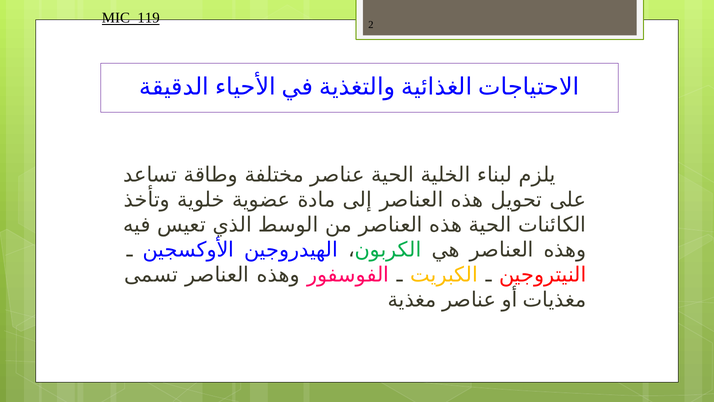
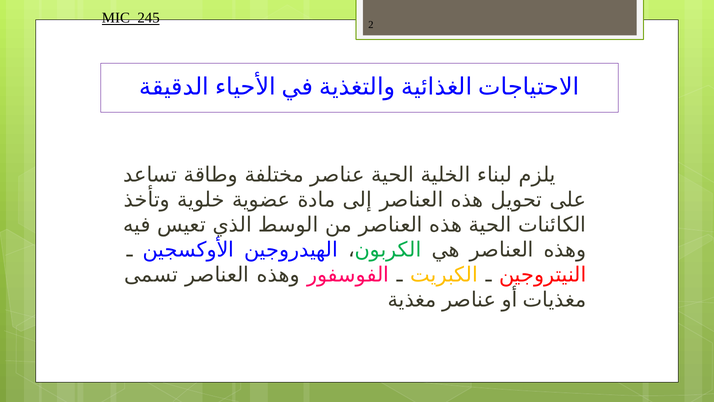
119: 119 -> 245 (149, 18)
